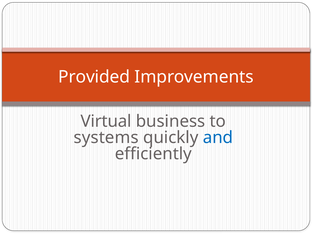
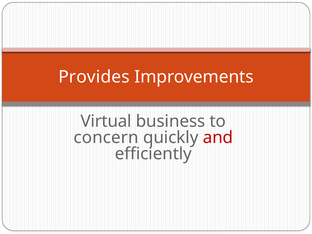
Provided: Provided -> Provides (94, 77)
systems: systems -> concern (106, 138)
and colour: blue -> red (218, 138)
